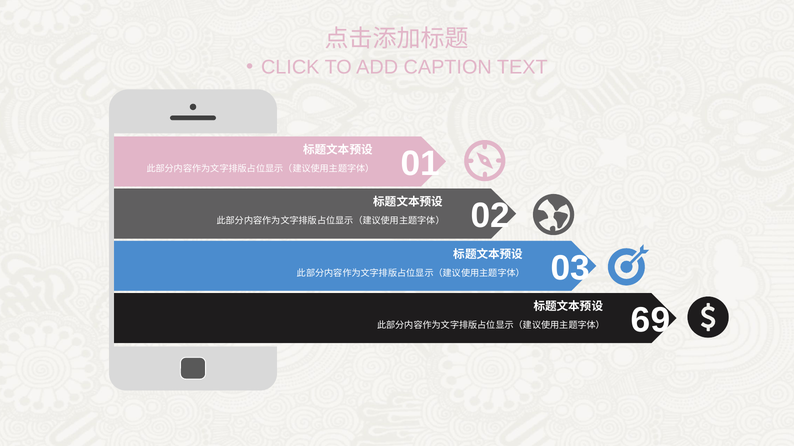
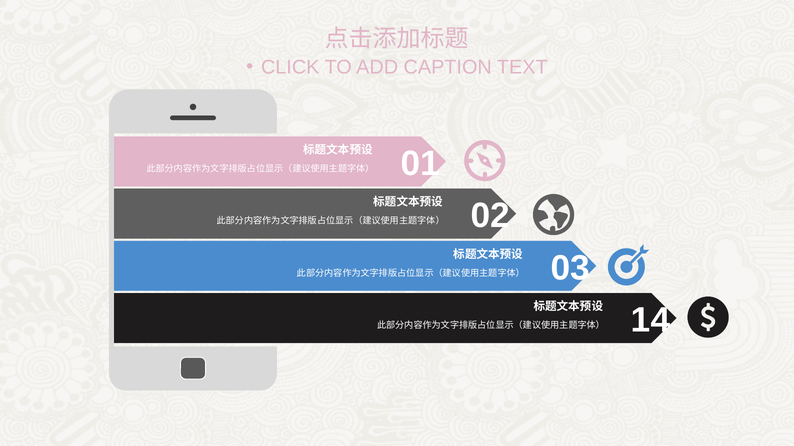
69: 69 -> 14 (651, 321)
